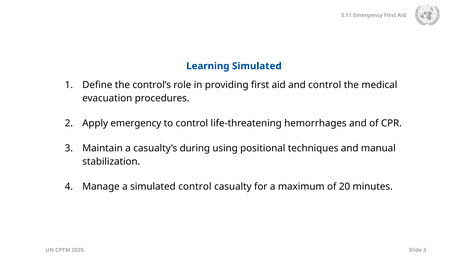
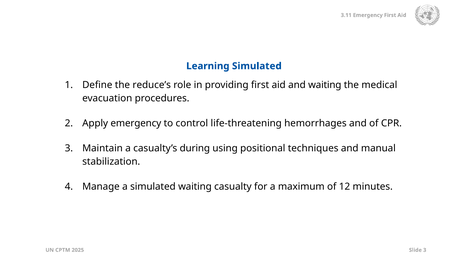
control’s: control’s -> reduce’s (152, 85)
and control: control -> waiting (325, 85)
simulated control: control -> waiting (195, 187)
20: 20 -> 12 (345, 187)
